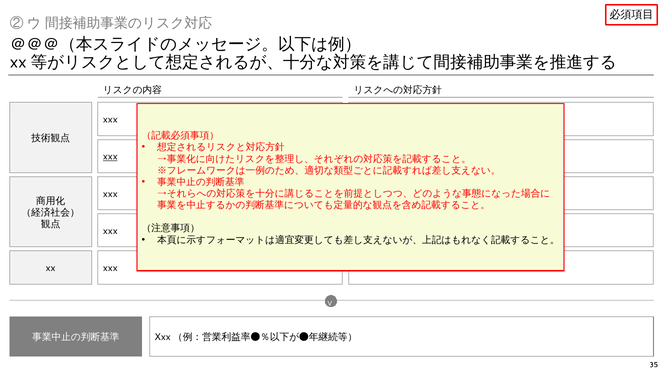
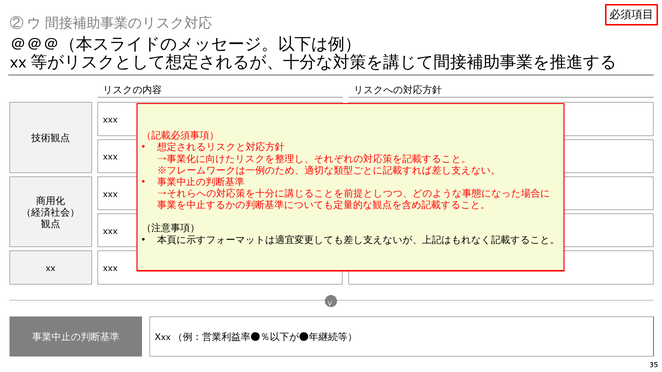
xxx underline: present -> none (110, 157)
